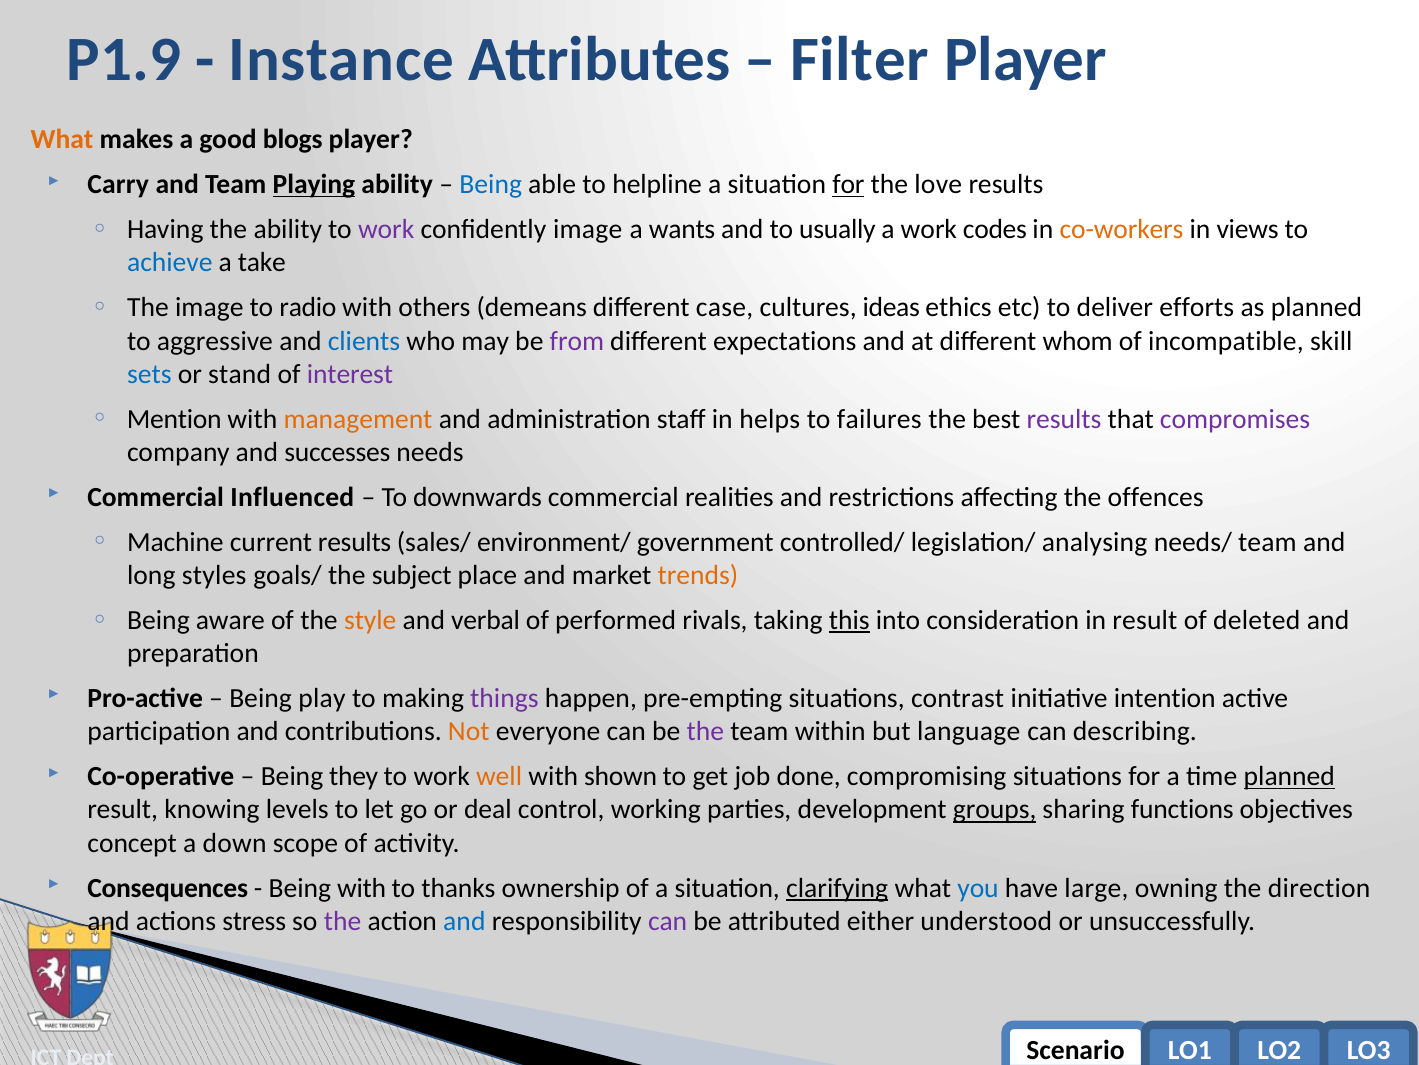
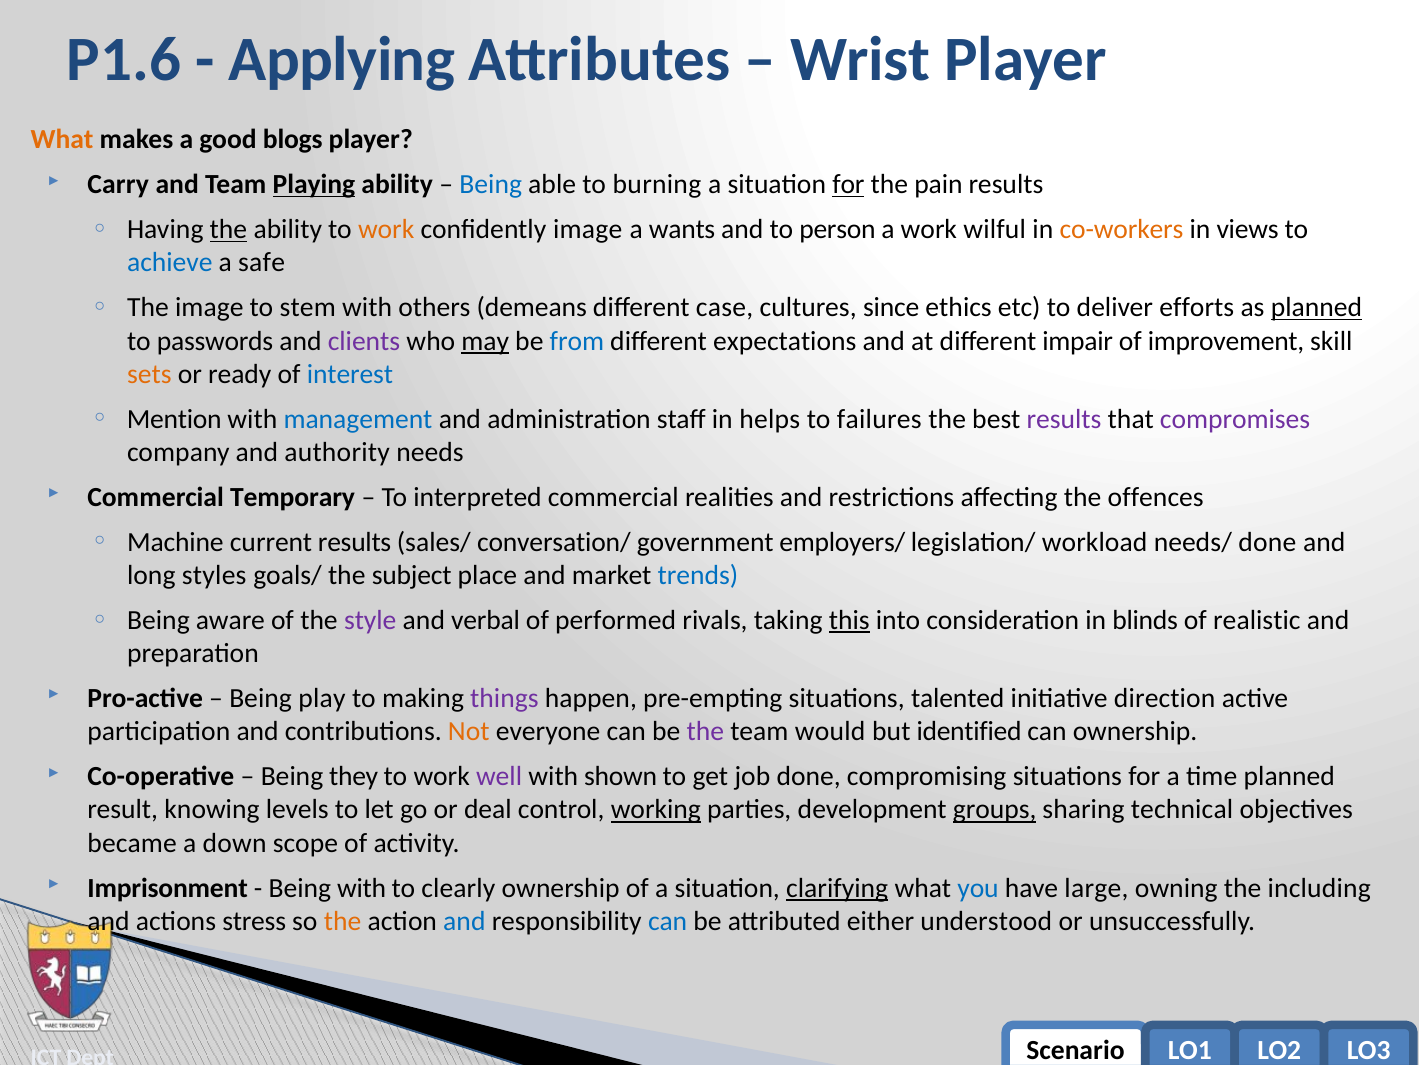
P1.9: P1.9 -> P1.6 (124, 60)
Instance: Instance -> Applying (342, 60)
Filter: Filter -> Wrist (860, 60)
helpline: helpline -> burning (657, 184)
love: love -> pain (938, 184)
the underline: none -> present (228, 229)
work colour: purple -> orange (386, 229)
usually: usually -> person (837, 229)
codes: codes -> wilful (995, 229)
take: take -> safe (262, 263)
radio: radio -> stem (308, 308)
ideas: ideas -> since (891, 308)
planned underline: none -> present (1316, 308)
aggressive: aggressive -> passwords (215, 341)
clients colour: blue -> purple (364, 341)
may underline: none -> present (485, 341)
from colour: purple -> blue (577, 341)
whom: whom -> impair (1078, 341)
incompatible: incompatible -> improvement (1226, 341)
sets colour: blue -> orange (149, 374)
stand: stand -> ready (240, 374)
interest colour: purple -> blue (350, 374)
management colour: orange -> blue (358, 419)
successes: successes -> authority (337, 452)
Influenced: Influenced -> Temporary (293, 497)
downwards: downwards -> interpreted (477, 497)
environment/: environment/ -> conversation/ (554, 542)
controlled/: controlled/ -> employers/ (842, 542)
analysing: analysing -> workload (1095, 542)
needs/ team: team -> done (1267, 542)
trends colour: orange -> blue (698, 575)
style colour: orange -> purple (370, 620)
in result: result -> blinds (1145, 620)
deleted: deleted -> realistic (1257, 620)
contrast: contrast -> talented (958, 698)
intention: intention -> direction (1165, 698)
within: within -> would (830, 731)
language: language -> identified (969, 731)
can describing: describing -> ownership (1135, 731)
well colour: orange -> purple (499, 776)
planned underline: present -> none (1289, 776)
working underline: none -> present (656, 809)
functions: functions -> technical (1182, 809)
concept: concept -> became (132, 842)
Consequences: Consequences -> Imprisonment (168, 887)
thanks: thanks -> clearly (458, 887)
direction: direction -> including (1319, 887)
the colour: purple -> orange (343, 921)
can colour: purple -> blue (668, 921)
